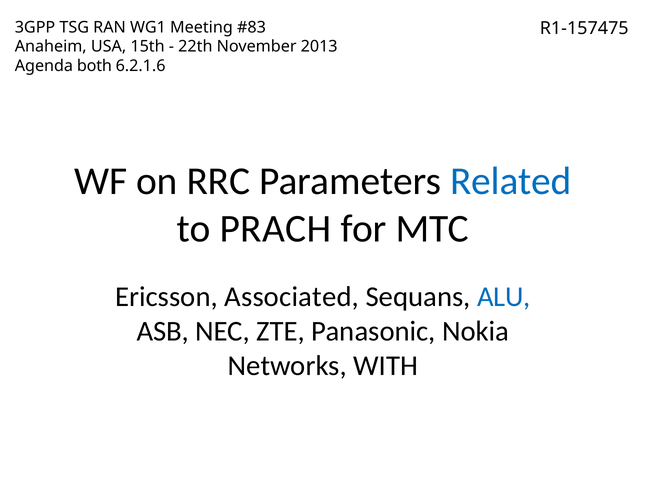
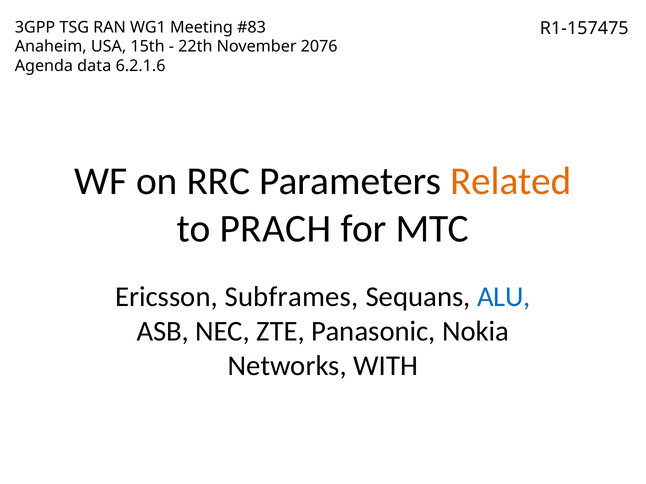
2013: 2013 -> 2076 (319, 47)
both: both -> data (94, 66)
Related colour: blue -> orange (511, 181)
Associated: Associated -> Subframes (292, 297)
